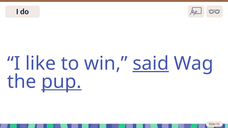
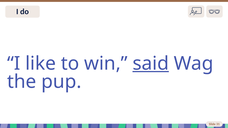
pup underline: present -> none (61, 82)
